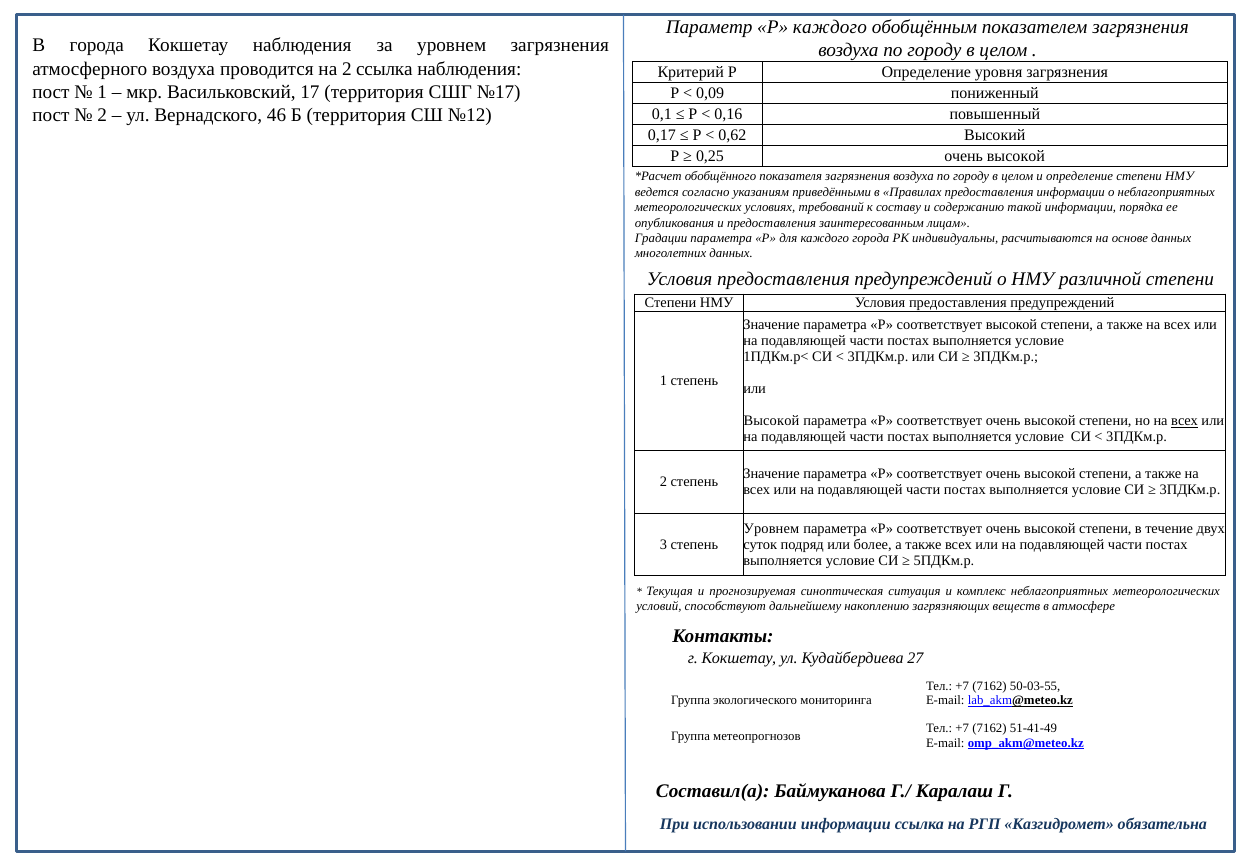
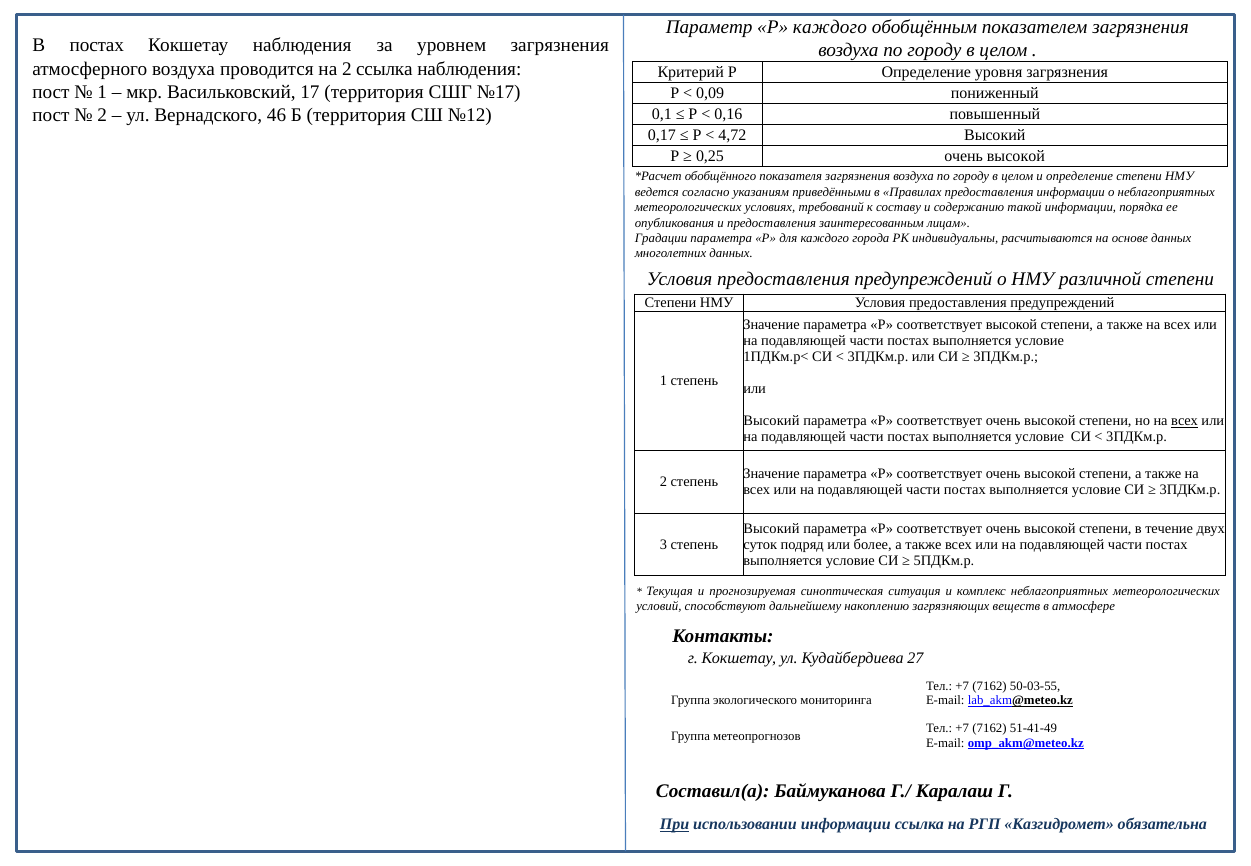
В города: города -> постах (97, 46)
0,62: 0,62 -> 4,72 (732, 135)
Высокой: Высокой -> Высокий (771, 421)
Уровнем: Уровнем -> Высокий (771, 528)
При underline: none -> present (675, 825)
